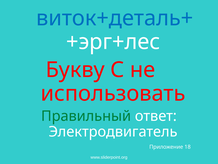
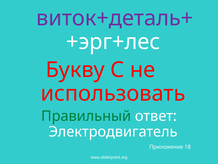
виток+деталь+ colour: blue -> purple (115, 18)
